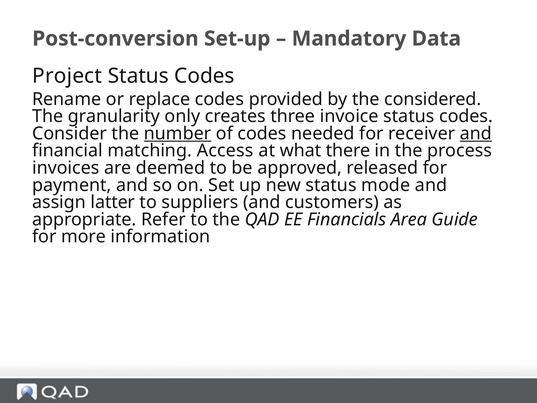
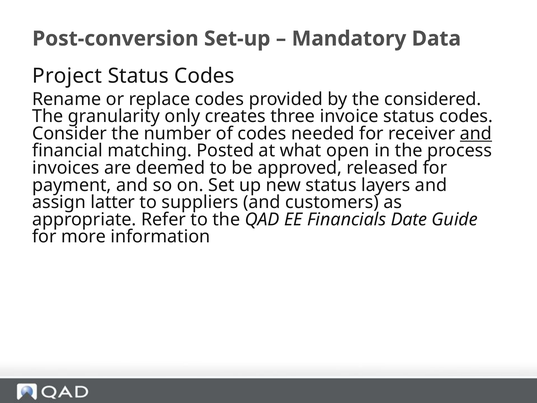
number underline: present -> none (178, 133)
Access: Access -> Posted (225, 151)
there: there -> open (348, 151)
mode: mode -> layers (386, 185)
Area: Area -> Date (409, 219)
